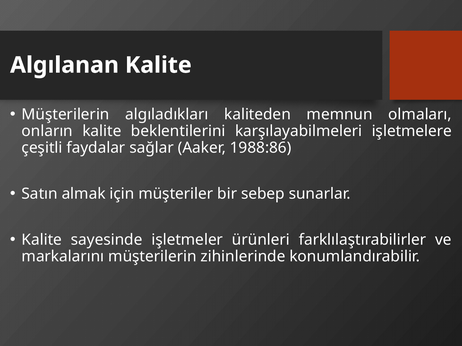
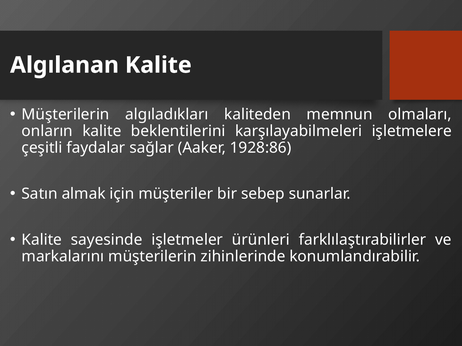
1988:86: 1988:86 -> 1928:86 (261, 148)
